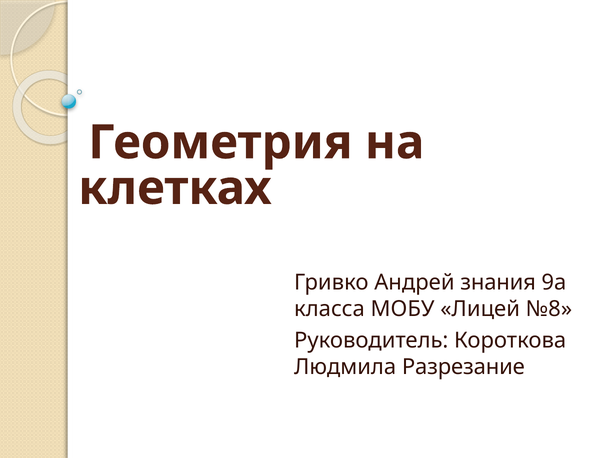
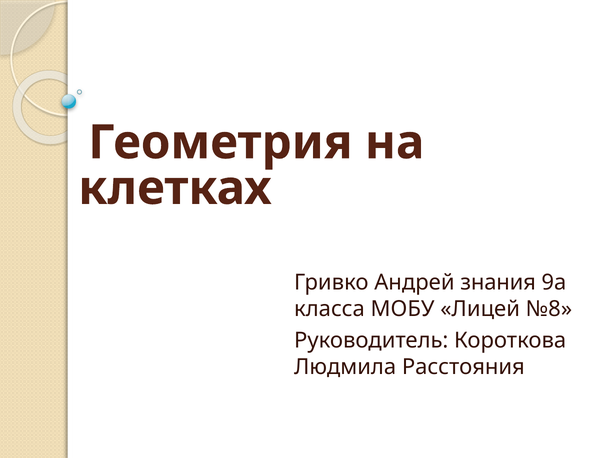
Разрезание: Разрезание -> Расстояния (463, 367)
